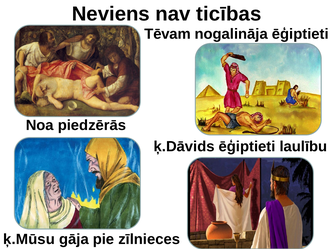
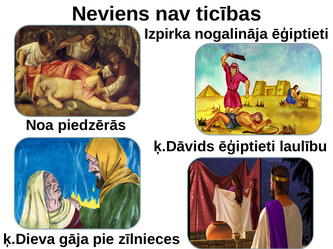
Tēvam: Tēvam -> Izpirka (168, 34)
ķ.Mūsu: ķ.Mūsu -> ķ.Dieva (29, 240)
